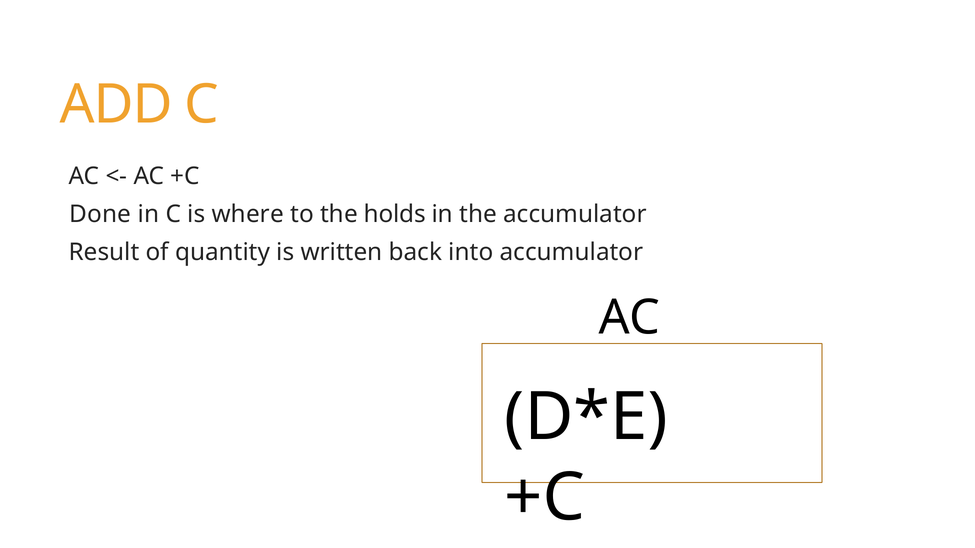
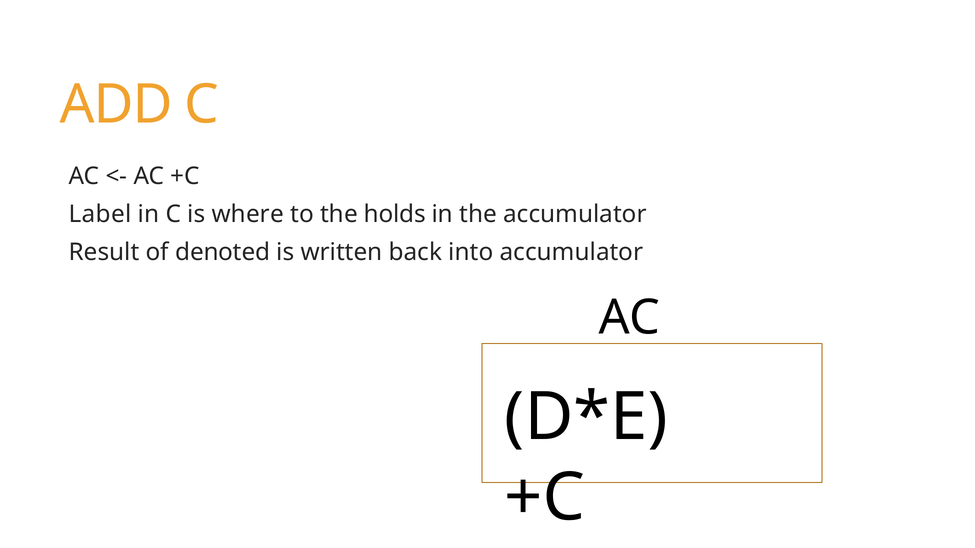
Done: Done -> Label (100, 214)
quantity: quantity -> denoted (223, 253)
